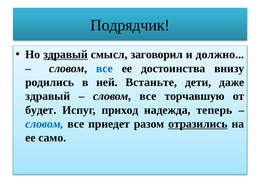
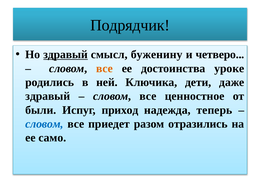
заговорил: заговорил -> буженину (157, 55)
должно: должно -> четверо (220, 55)
все colour: blue -> orange (104, 68)
внизу: внизу -> уроке (229, 68)
Встаньте: Встаньте -> Ключика (151, 82)
торчавшую: торчавшую -> ценностное (195, 96)
будет: будет -> были (41, 110)
отразились underline: present -> none (198, 124)
